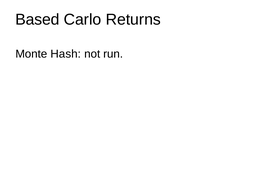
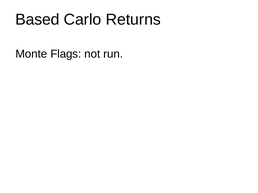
Hash: Hash -> Flags (66, 54)
